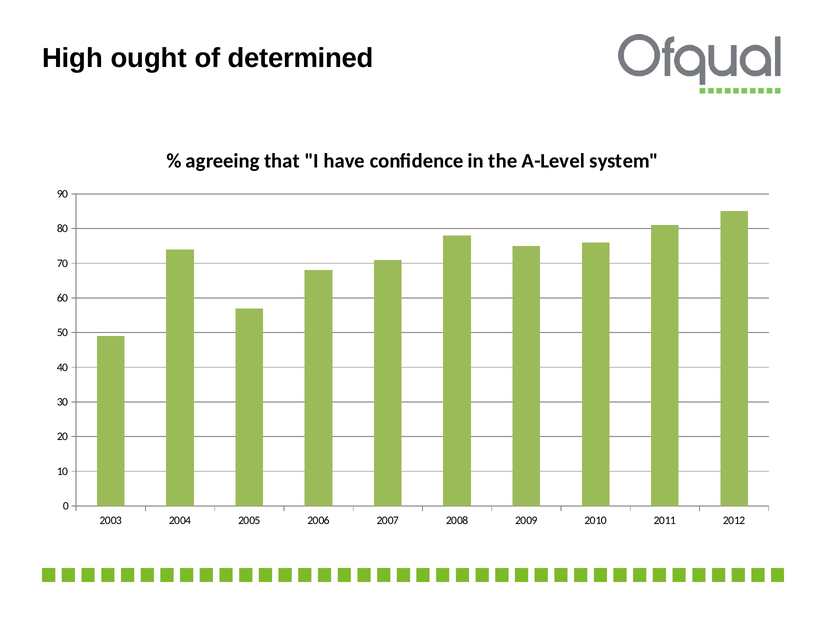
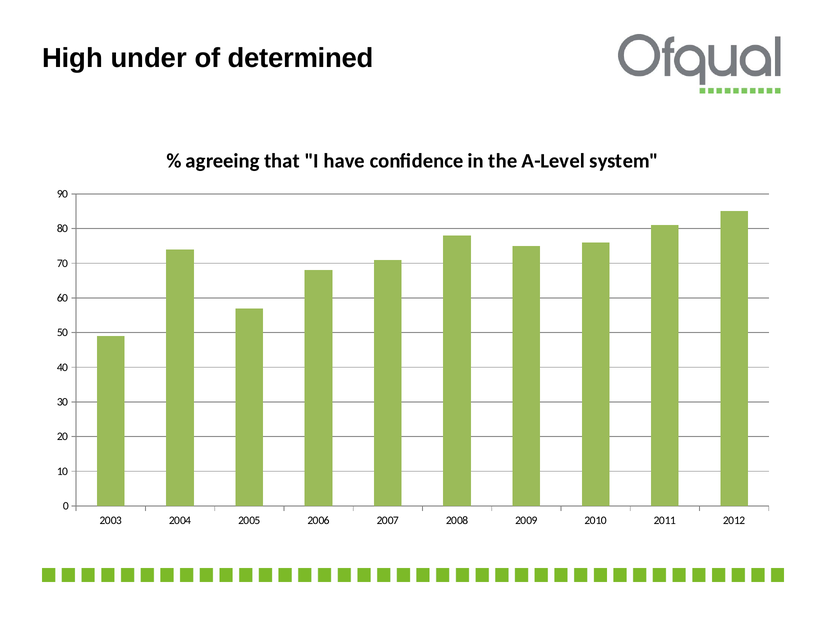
ought: ought -> under (149, 58)
